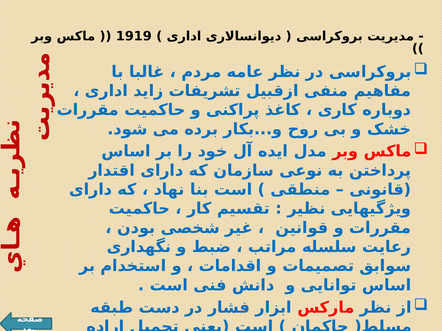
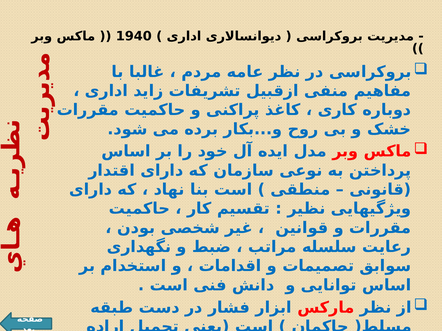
1919: 1919 -> 1940 (134, 36)
